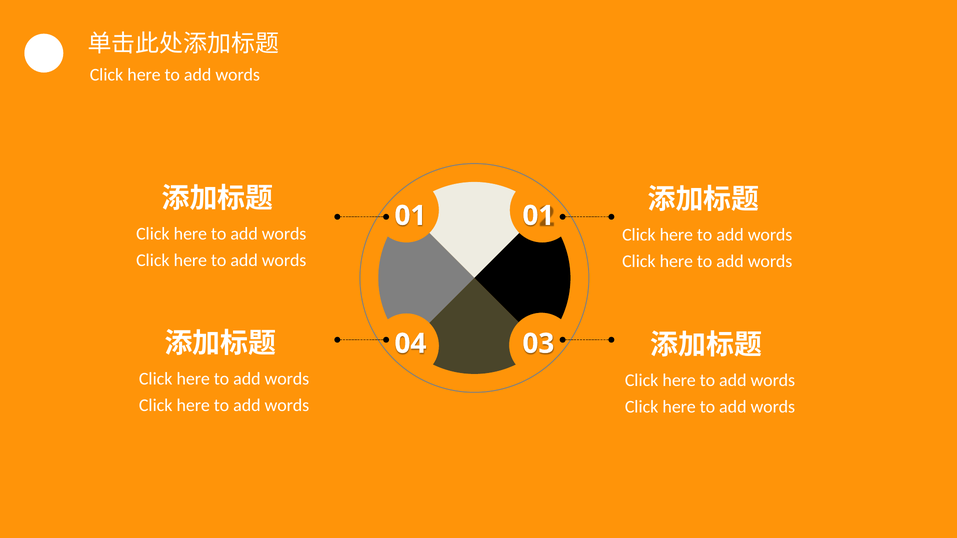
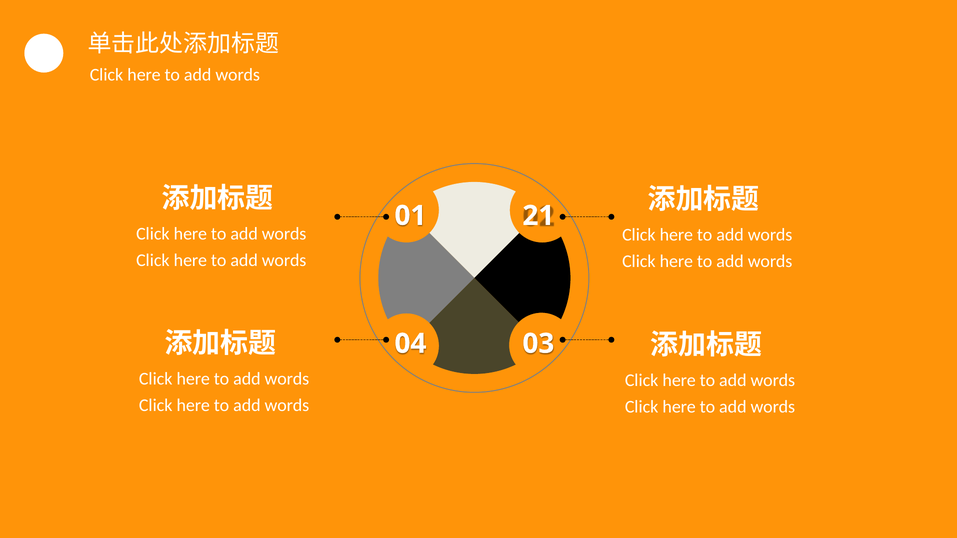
01 01: 01 -> 21 (538, 216)
